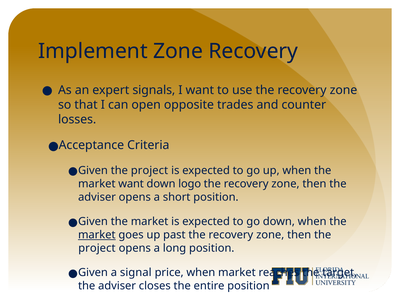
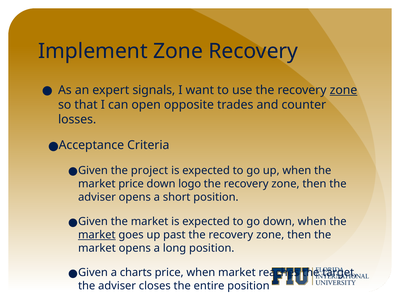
zone underline: none -> present (343, 90)
market want: want -> price (131, 184)
project: project -> market (97, 248)
signal: signal -> charts (136, 273)
